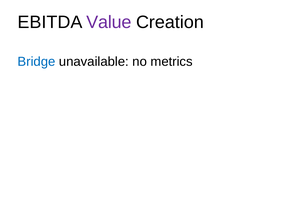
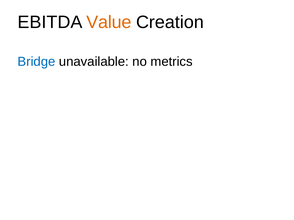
Value colour: purple -> orange (109, 22)
